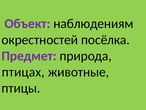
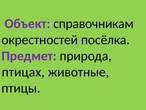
наблюдениям: наблюдениям -> справочникам (93, 24)
